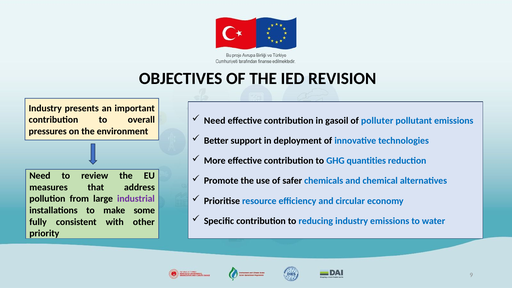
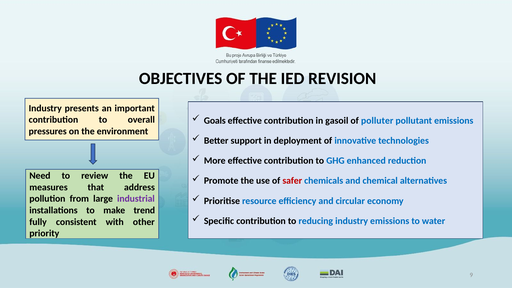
Need: Need -> Goals (215, 121)
quantities: quantities -> enhanced (366, 161)
safer colour: black -> red (292, 181)
some: some -> trend (144, 210)
